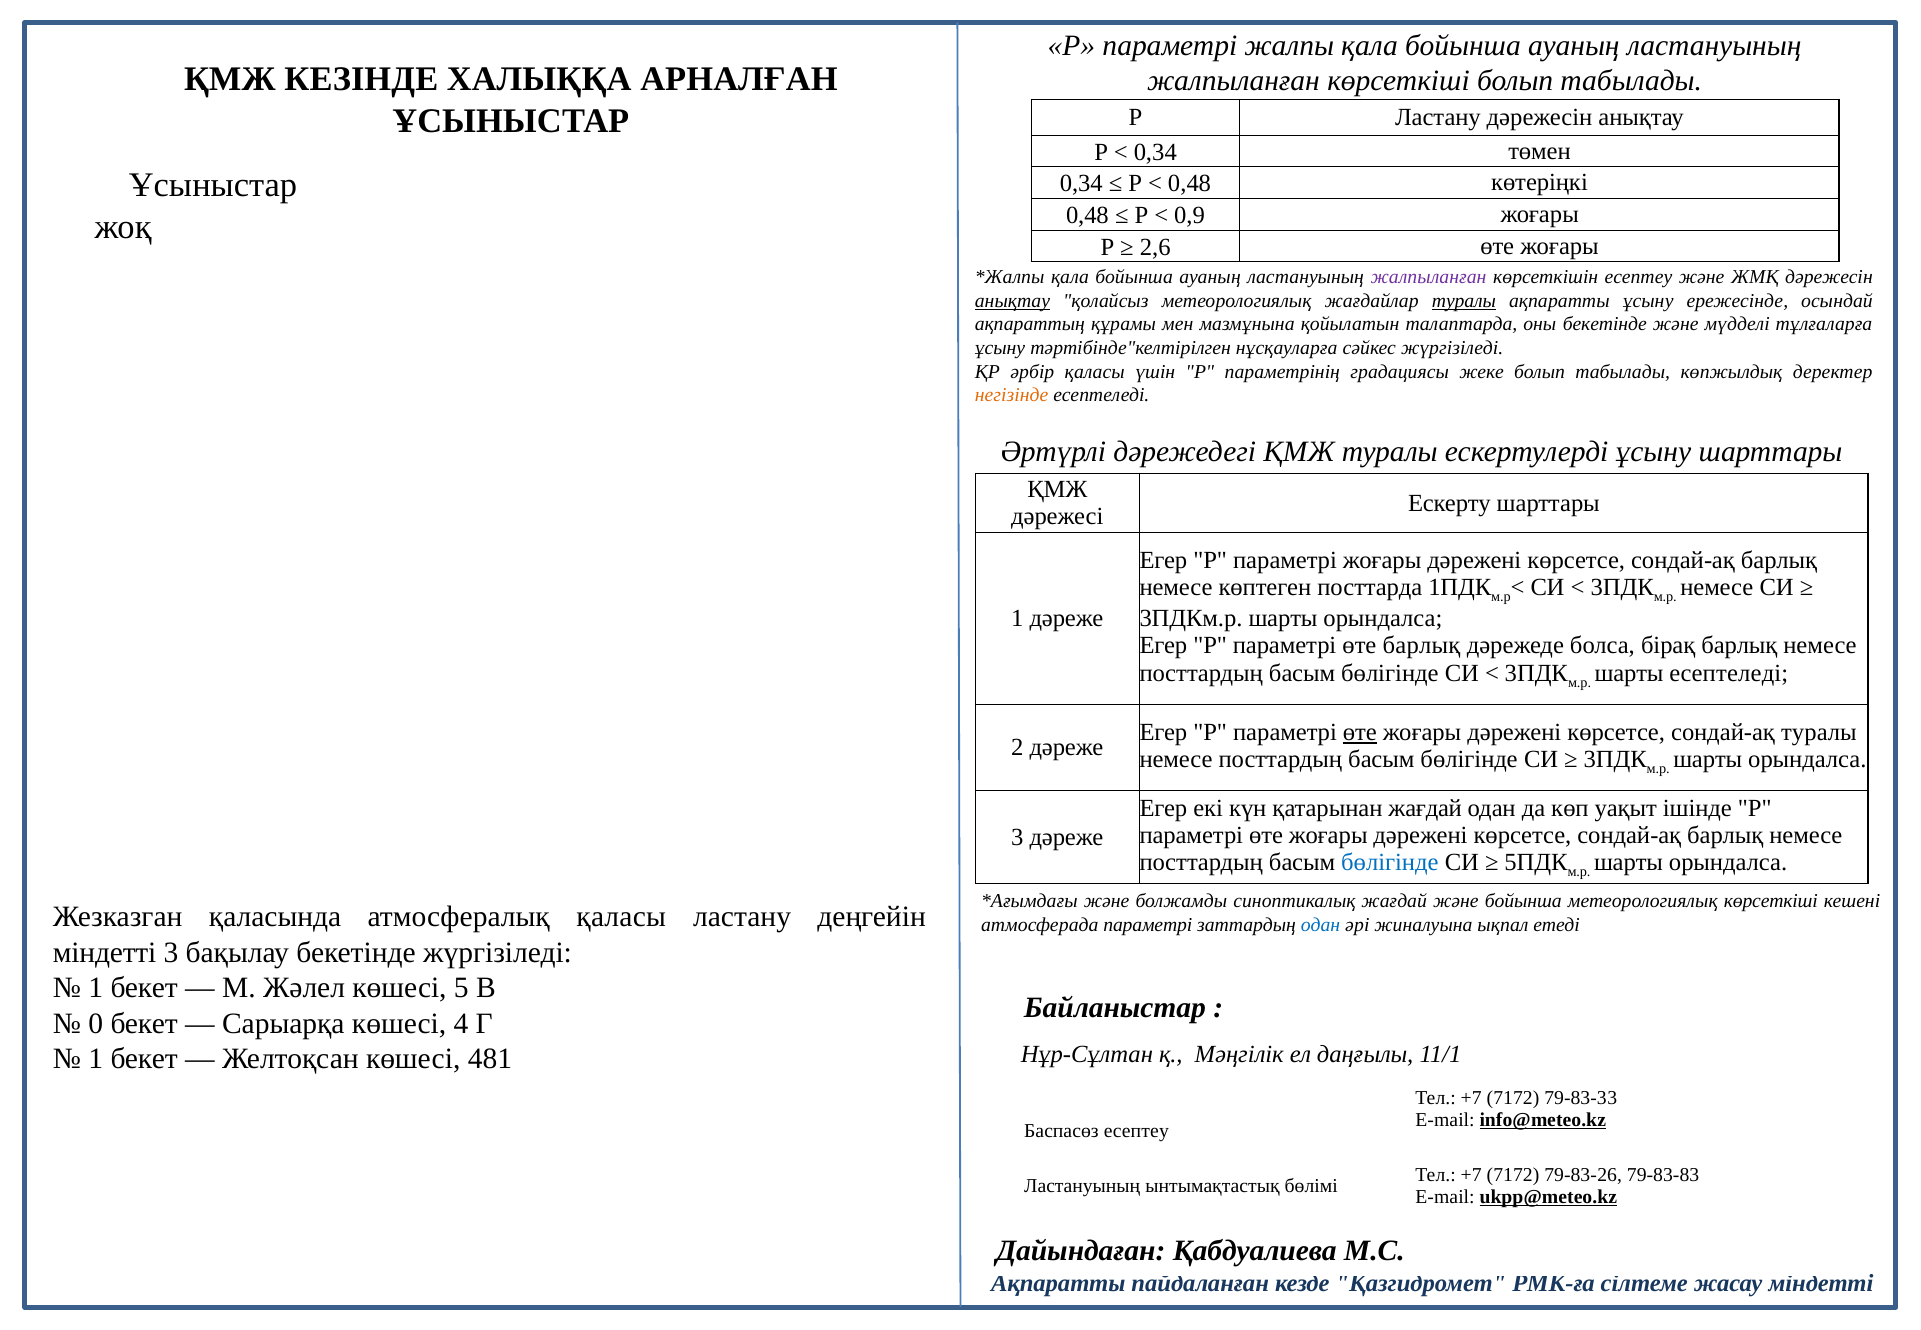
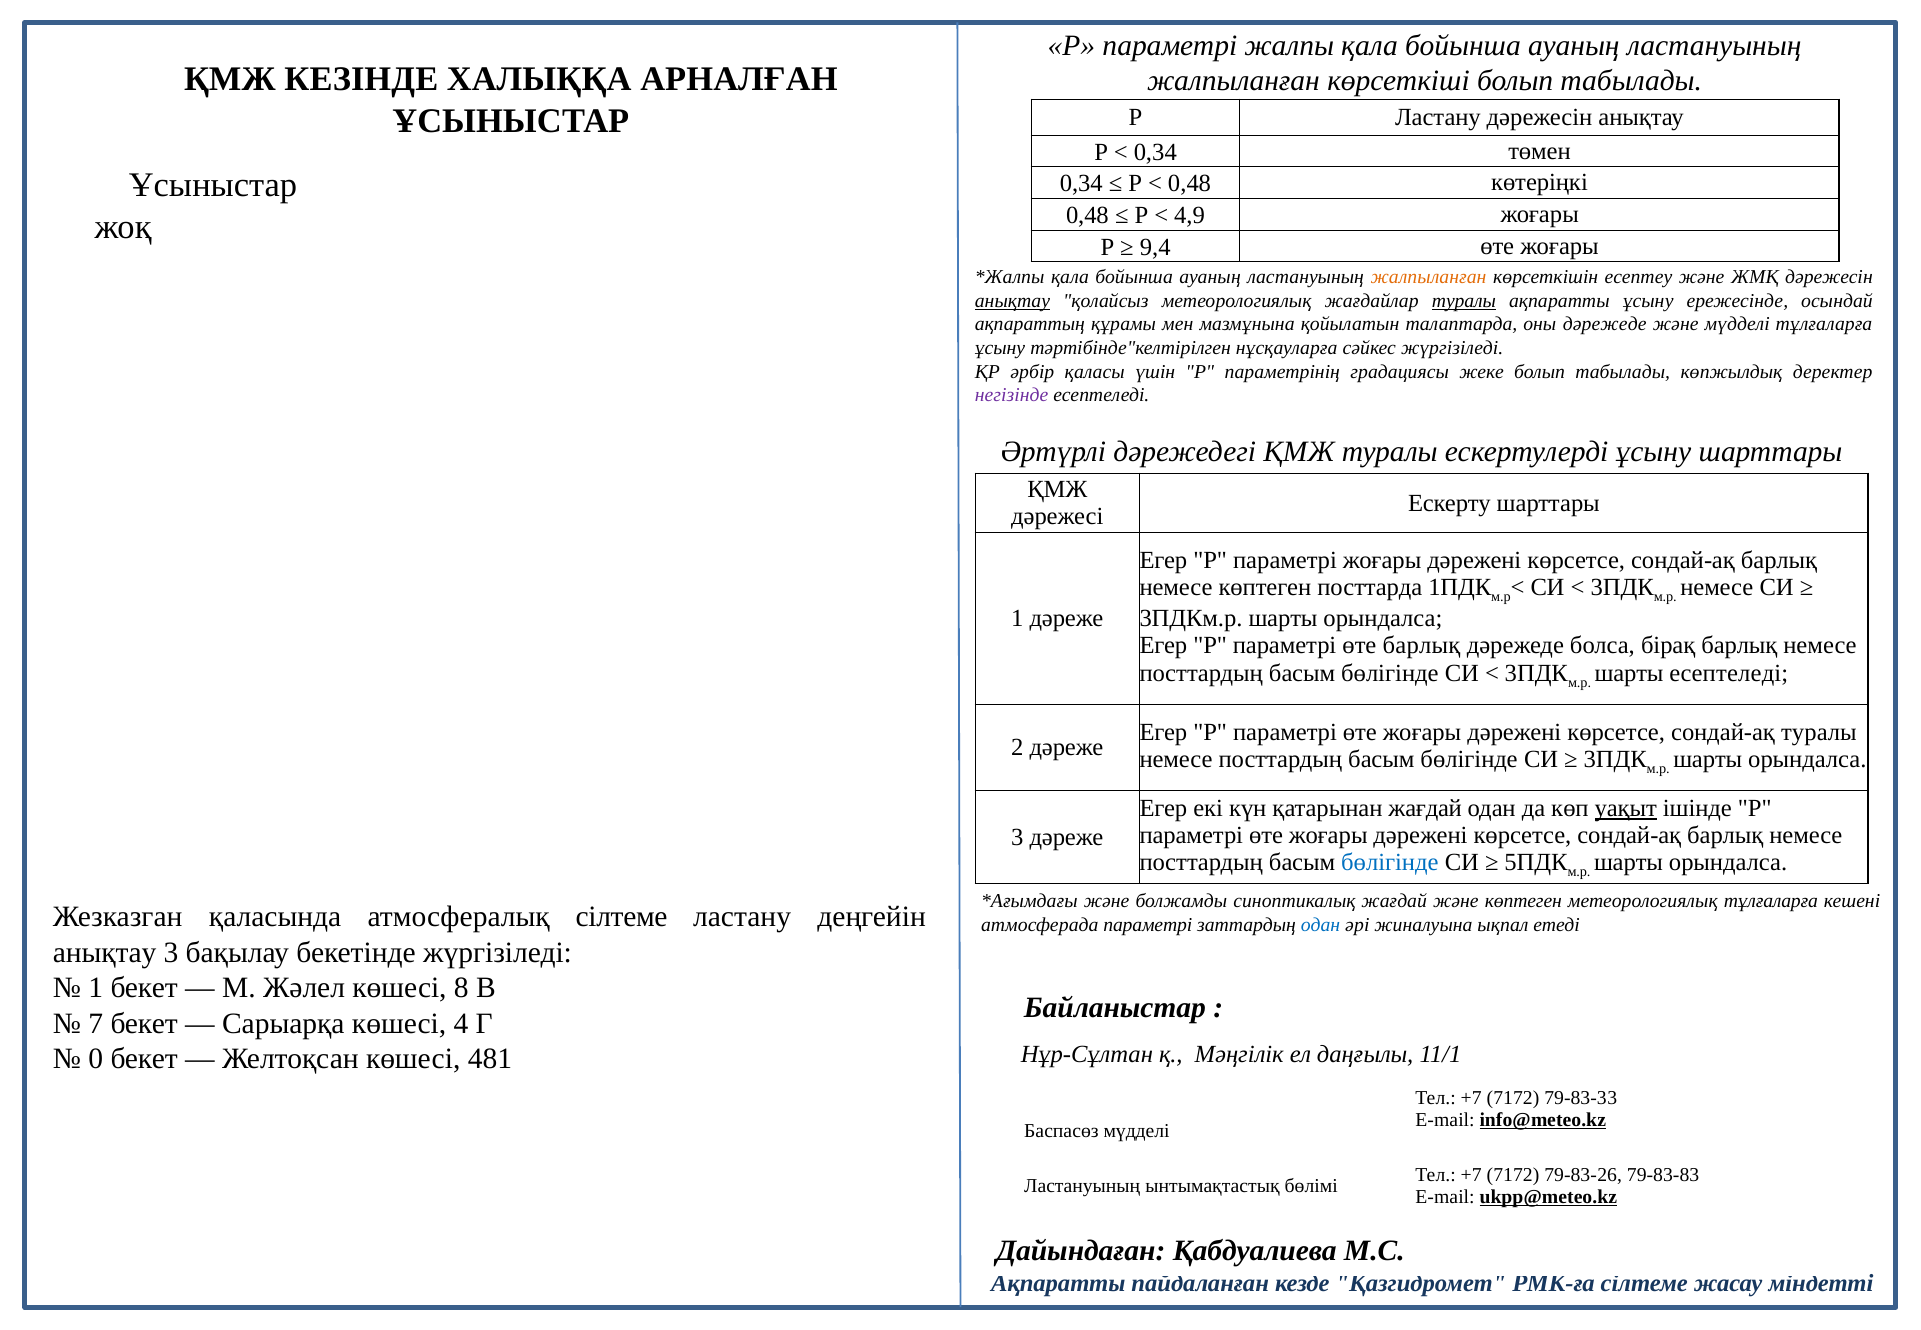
0,9: 0,9 -> 4,9 (1190, 215)
2,6: 2,6 -> 9,4 (1155, 247)
жалпыланған colour: purple -> orange (1429, 277)
оны бекетінде: бекетінде -> дәрежеде (1605, 324)
негізінде colour: orange -> purple (1012, 395)
өте underline: present -> none (1360, 732)
уақыт underline: none -> present (1626, 808)
және бойынша: бойынша -> көптеген (1523, 901)
метеорологиялық көрсеткіші: көрсеткіші -> тұлғаларға (1771, 901)
атмосфералық қаласы: қаласы -> сілтеме (622, 917)
міндетті: міндетті -> анықтау (105, 952)
5: 5 -> 8 (461, 988)
0: 0 -> 7 (96, 1023)
1: 1 -> 0 (96, 1059)
Баспасөз есептеу: есептеу -> мүдделі (1137, 1131)
